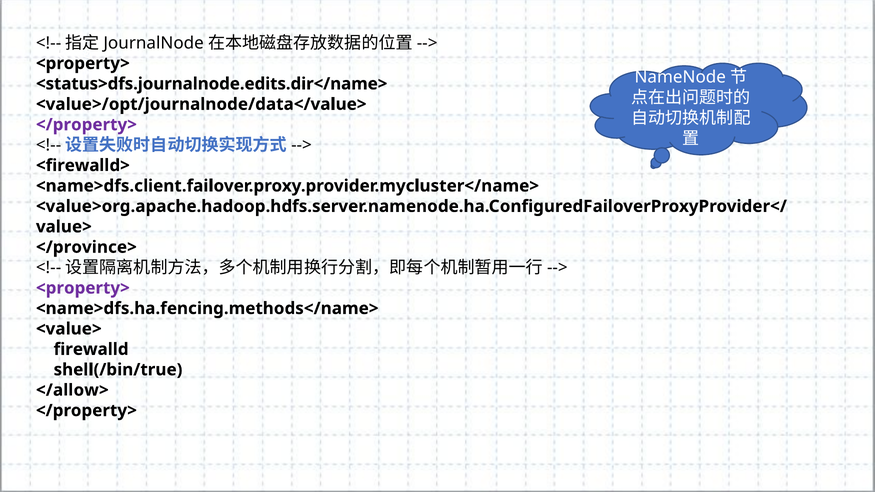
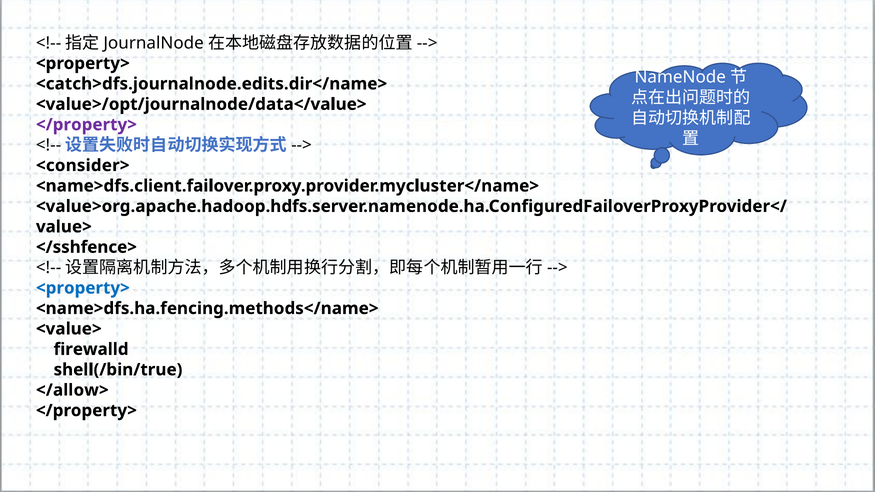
<status>dfs.journalnode.edits.dir</name>: <status>dfs.journalnode.edits.dir</name> -> <catch>dfs.journalnode.edits.dir</name> (212, 84)
<firewalld>: <firewalld> -> <consider> (83, 166)
</province>: </province> -> </sshfence> (86, 247)
<property> colour: purple -> blue (83, 288)
